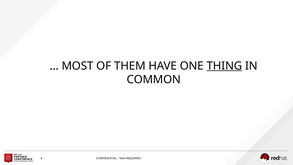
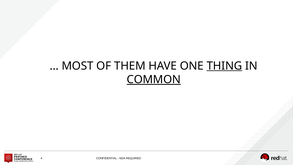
COMMON underline: none -> present (154, 79)
